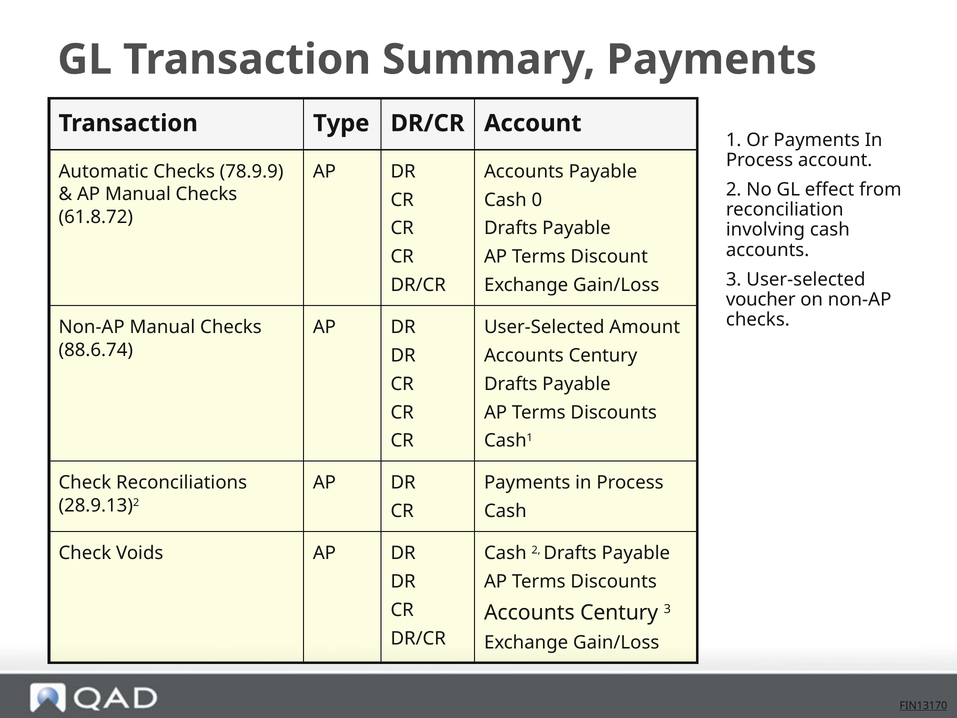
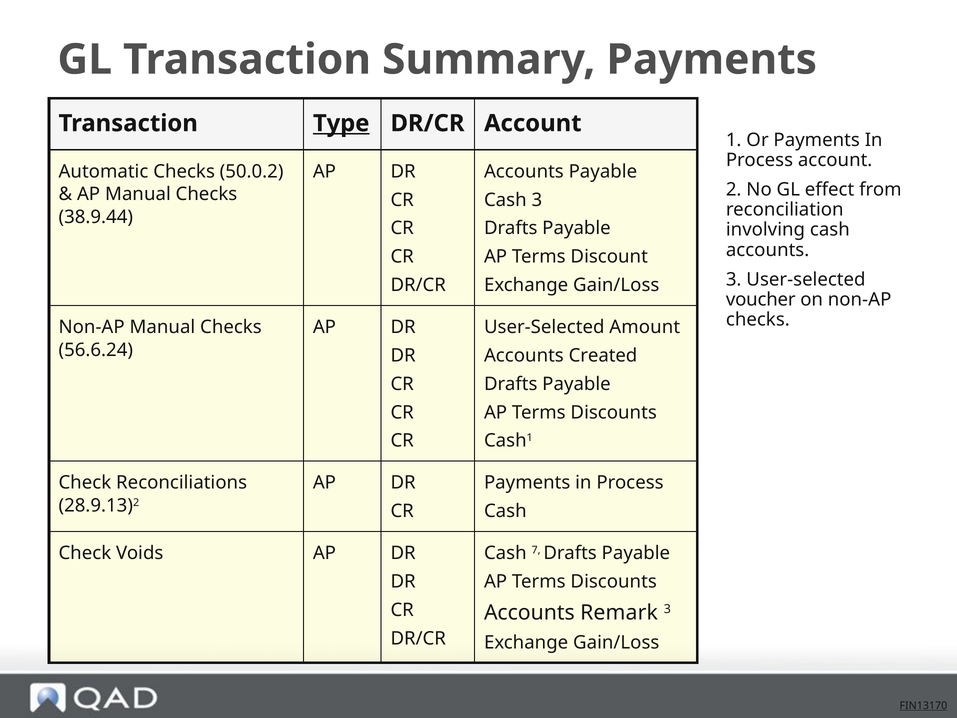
Type underline: none -> present (341, 123)
78.9.9: 78.9.9 -> 50.0.2 (252, 171)
Cash 0: 0 -> 3 (537, 200)
61.8.72: 61.8.72 -> 38.9.44 (96, 217)
88.6.74: 88.6.74 -> 56.6.24 (96, 350)
Century: Century -> Created (603, 355)
Cash 2: 2 -> 7 (536, 550)
Century: Century -> Remark (619, 612)
